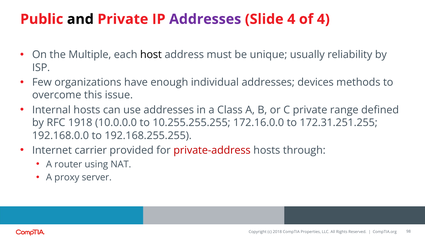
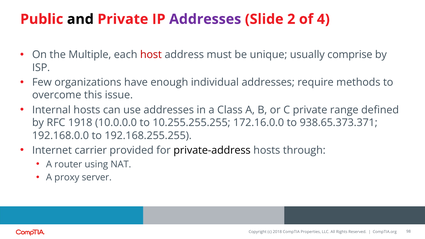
Slide 4: 4 -> 2 (291, 19)
host colour: black -> red (151, 55)
reliability: reliability -> comprise (350, 55)
devices: devices -> require (316, 82)
172.31.251.255: 172.31.251.255 -> 938.65.373.371 (339, 123)
private-address colour: red -> black (212, 150)
